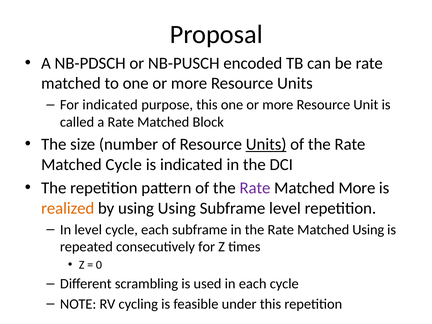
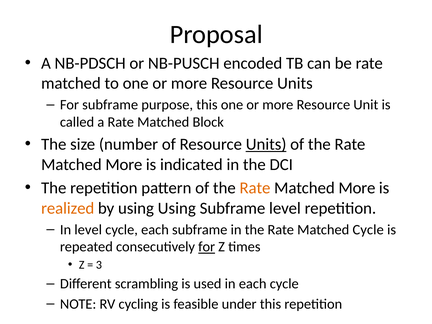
For indicated: indicated -> subframe (110, 105)
Cycle: Cycle -> More (124, 164)
Rate colour: purple -> orange (255, 188)
Matched Using: Using -> Cycle (368, 230)
for underline: none -> present (207, 247)
0: 0 -> 3 (99, 265)
